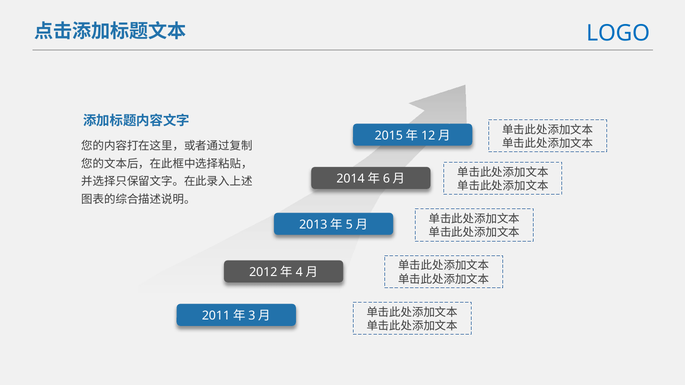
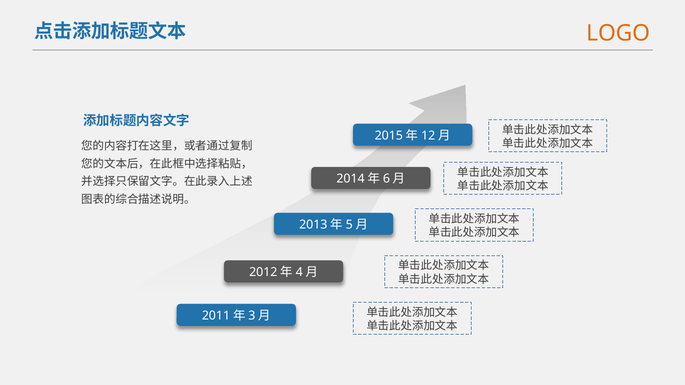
LOGO colour: blue -> orange (618, 33)
